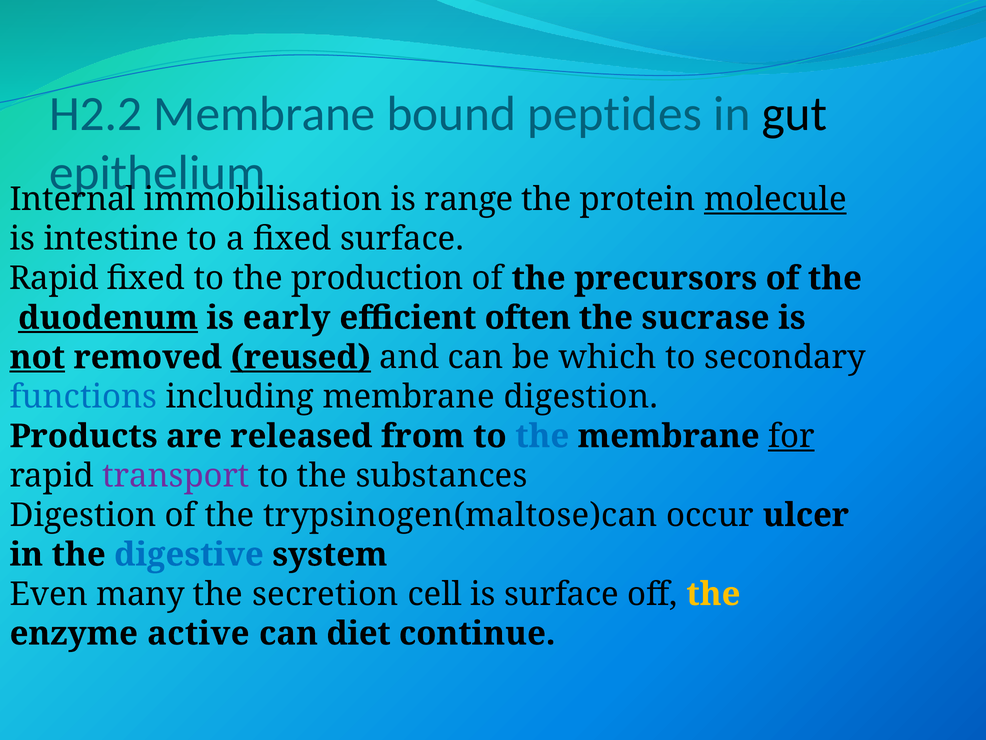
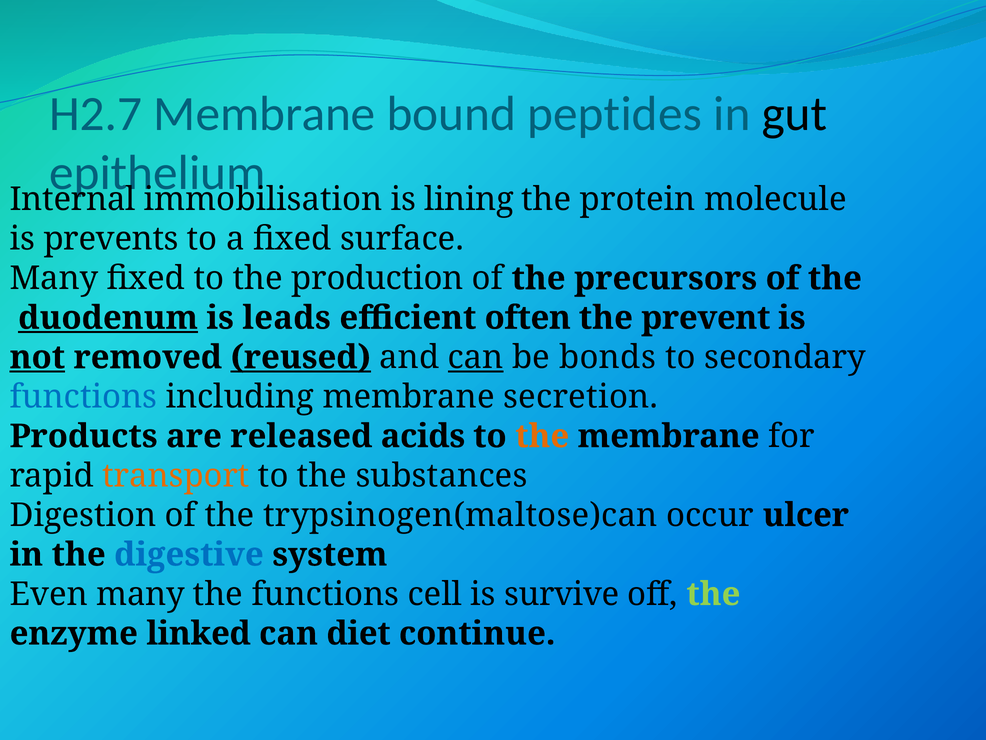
H2.2: H2.2 -> H2.7 (96, 114)
range: range -> lining (469, 199)
molecule underline: present -> none (775, 199)
intestine: intestine -> prevents (111, 239)
Rapid: Rapid -> Many (54, 278)
early: early -> leads (287, 318)
sucrase: sucrase -> prevent (706, 318)
can underline: none -> present (476, 357)
which: which -> bonds (607, 357)
membrane digestion: digestion -> secretion (581, 397)
from: from -> acids (423, 436)
the colour: blue -> orange (542, 436)
for underline: present -> none (791, 436)
transport colour: purple -> orange (176, 475)
the secretion: secretion -> functions (325, 594)
is surface: surface -> survive (562, 594)
the colour: yellow -> light green (713, 594)
active: active -> linked (199, 633)
